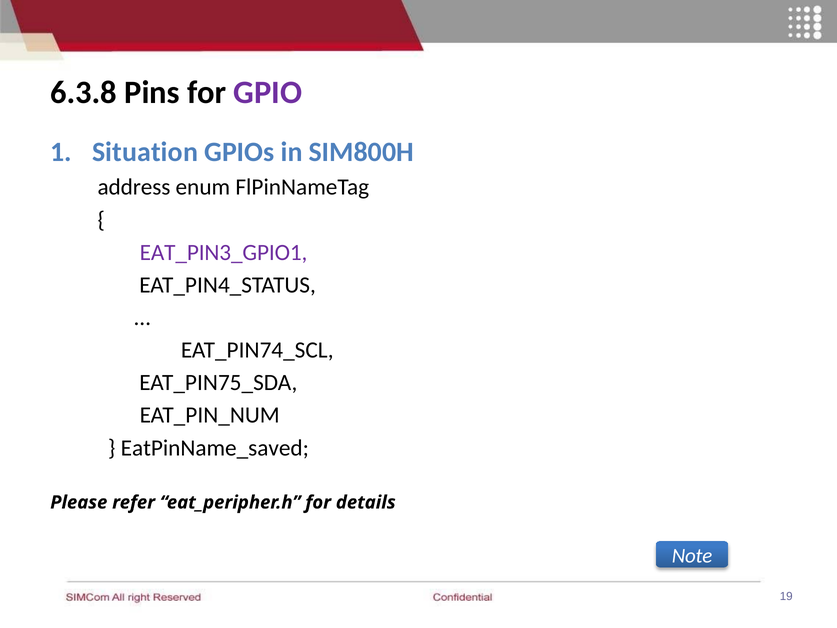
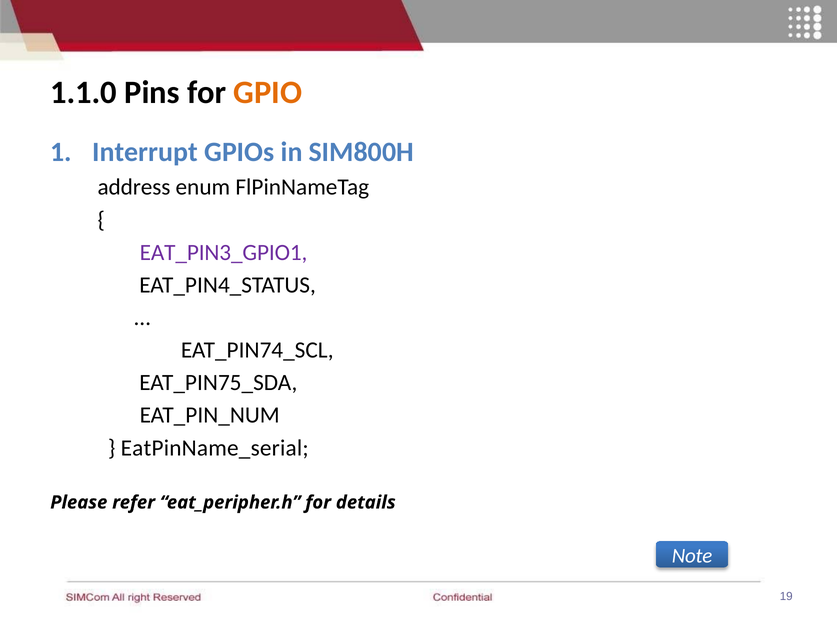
6.3.8: 6.3.8 -> 1.1.0 (84, 92)
GPIO colour: purple -> orange (268, 92)
Situation: Situation -> Interrupt (145, 152)
EatPinName_saved: EatPinName_saved -> EatPinName_serial (215, 448)
